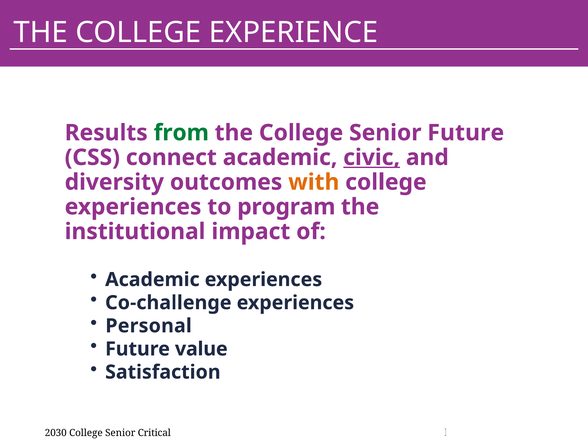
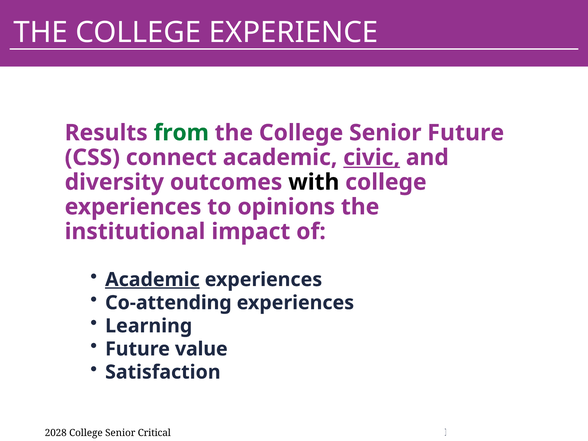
with colour: orange -> black (314, 182)
program: program -> opinions (286, 207)
Academic underline: none -> present (152, 280)
Co-challenge: Co-challenge -> Co-attending (168, 303)
Personal: Personal -> Learning (149, 326)
2030: 2030 -> 2028 (56, 433)
